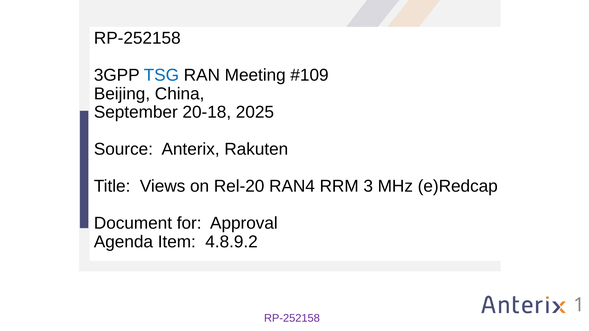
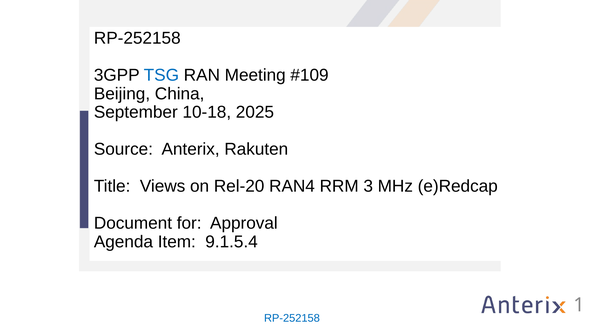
20-18: 20-18 -> 10-18 (207, 112)
4.8.9.2: 4.8.9.2 -> 9.1.5.4 (232, 242)
RP-252158 colour: purple -> blue (292, 318)
